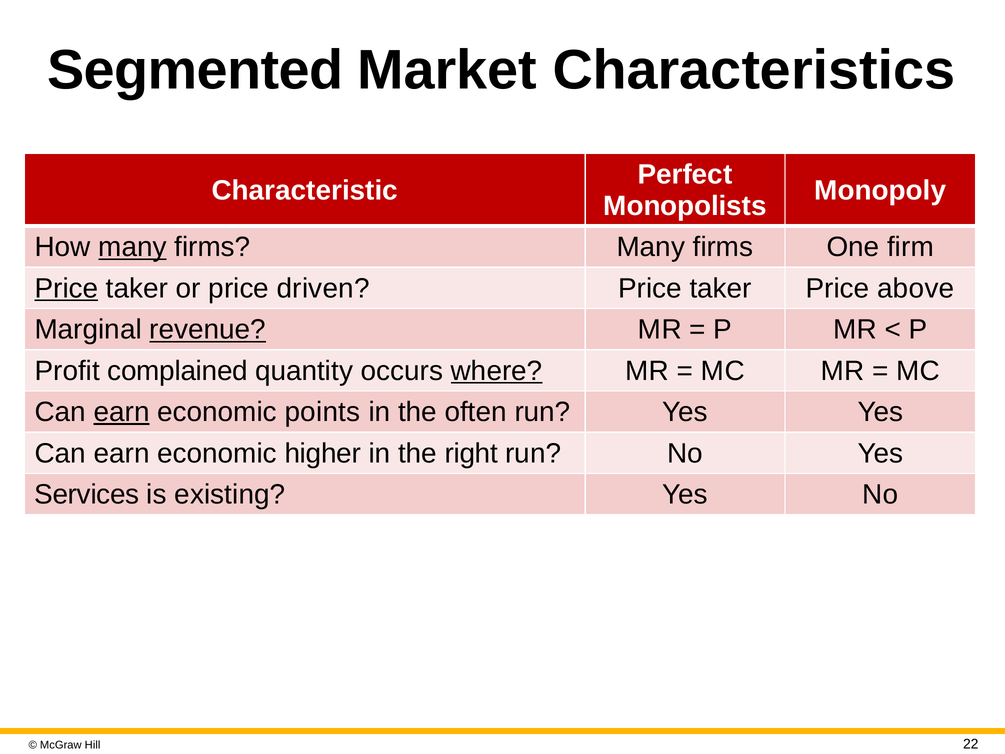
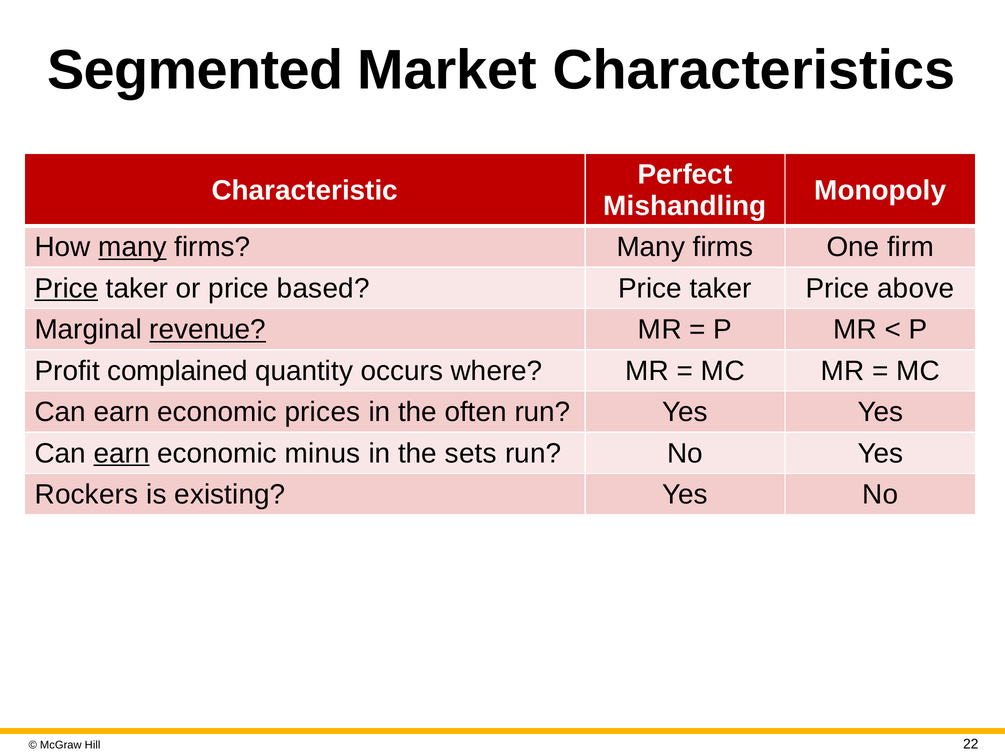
Monopolists: Monopolists -> Mishandling (685, 206)
driven: driven -> based (323, 288)
where underline: present -> none (497, 371)
earn underline: present -> none (122, 412)
points: points -> prices (323, 412)
earn underline: none -> present (122, 453)
higher: higher -> minus (323, 453)
right: right -> sets (471, 453)
Services: Services -> Rockers (87, 494)
